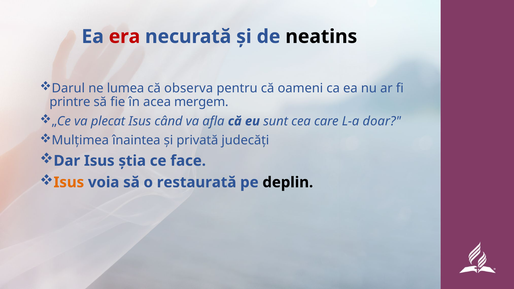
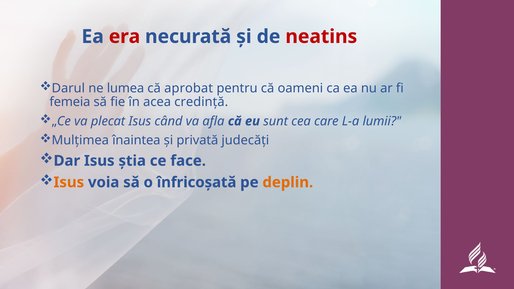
neatins colour: black -> red (321, 37)
observa: observa -> aprobat (189, 88)
printre: printre -> femeia (70, 102)
mergem: mergem -> credință (201, 102)
doar: doar -> lumii (382, 121)
restaurată: restaurată -> înfricoșată (197, 182)
deplin colour: black -> orange (288, 182)
